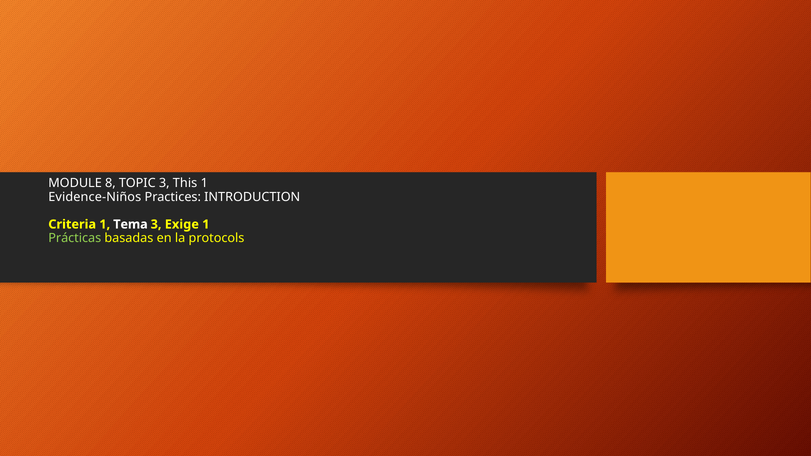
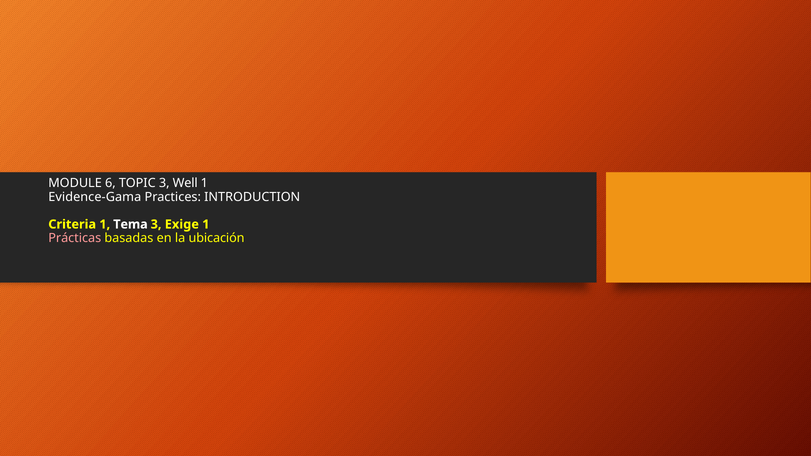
8: 8 -> 6 (110, 183)
This: This -> Well (185, 183)
Evidence-Niños: Evidence-Niños -> Evidence-Gama (95, 197)
Prácticas colour: light green -> pink (75, 238)
protocols: protocols -> ubicación (217, 238)
